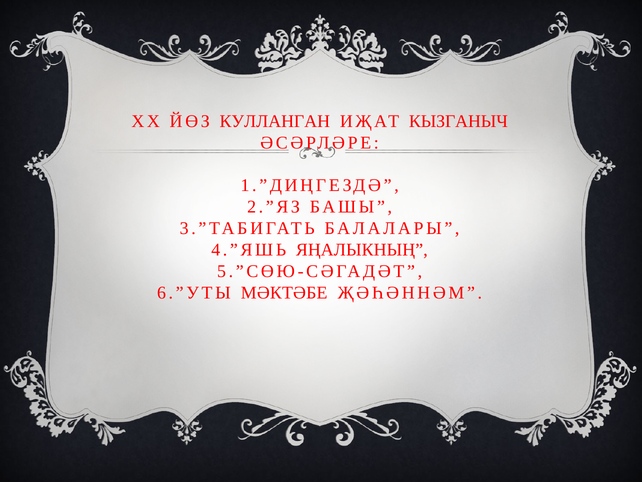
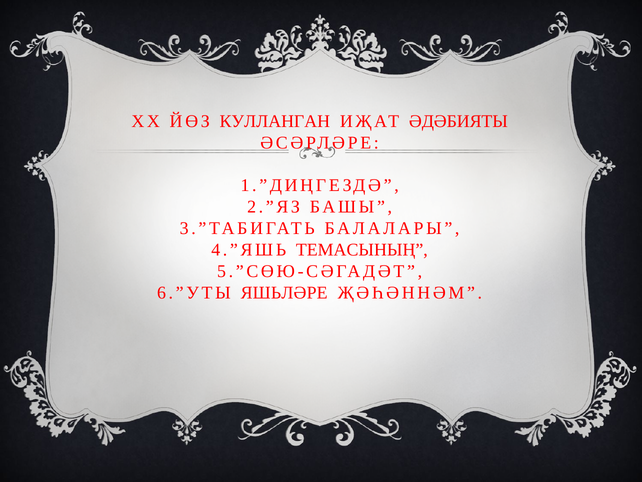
КЫЗГАНЫЧ: КЫЗГАНЫЧ -> ӘДӘБИЯТЫ (458, 121)
ЯҢАЛЫКНЫҢ: ЯҢАЛЫКНЫҢ -> ТЕМАСЫНЫҢ (362, 250)
МӘКТӘБЕ: МӘКТӘБЕ -> ЯШЬЛӘРЕ (284, 293)
